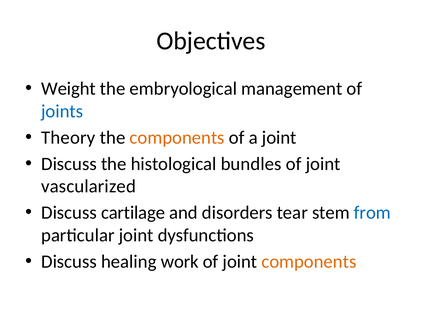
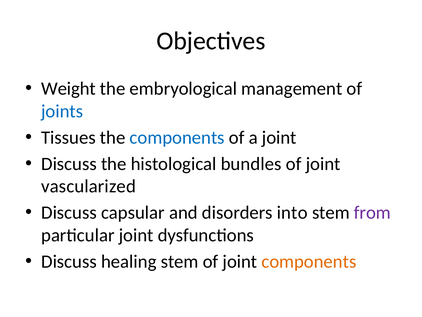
Theory: Theory -> Tissues (68, 137)
components colour: orange -> blue (177, 137)
cartilage: cartilage -> capsular (133, 212)
tear: tear -> into (292, 212)
from colour: blue -> purple (372, 212)
healing work: work -> stem (180, 261)
